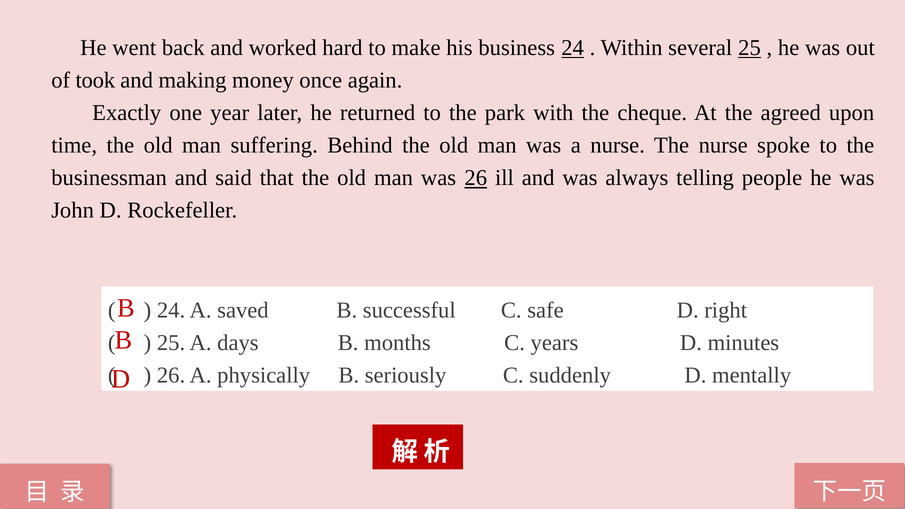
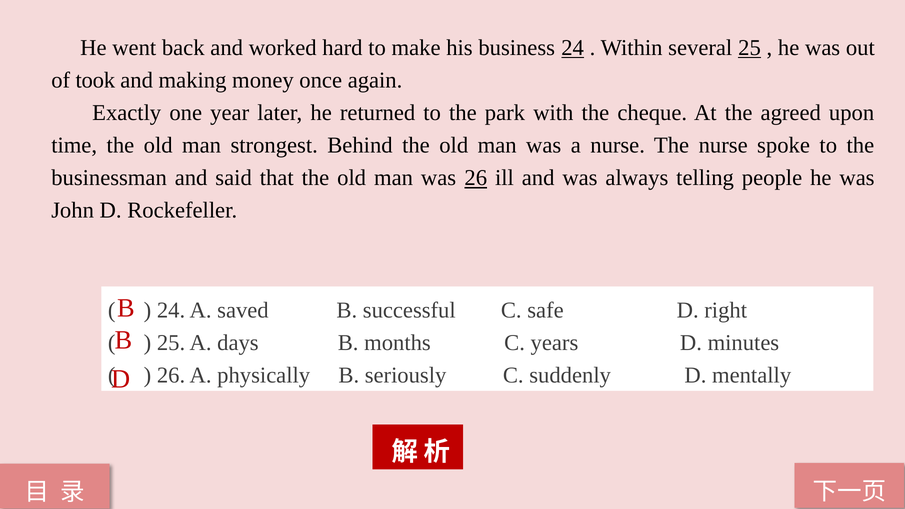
suffering: suffering -> strongest (274, 145)
